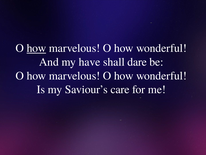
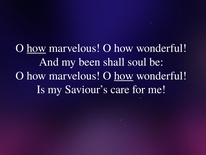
have: have -> been (90, 62)
dare: dare -> soul (137, 62)
how underline: none -> present (124, 75)
